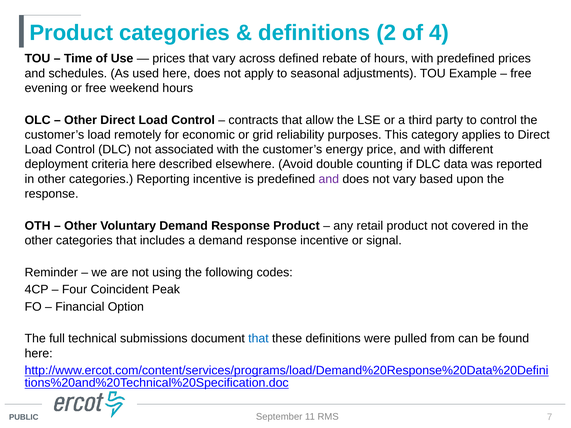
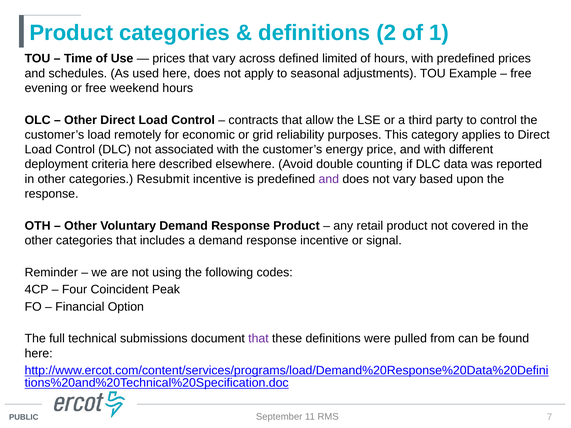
4: 4 -> 1 (439, 33)
rebate: rebate -> limited (340, 59)
Reporting: Reporting -> Resubmit (163, 179)
that colour: blue -> purple (258, 339)
